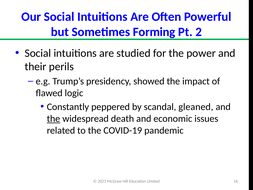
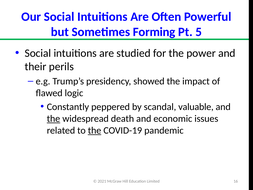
2: 2 -> 5 (199, 32)
gleaned: gleaned -> valuable (196, 107)
the underline: none -> present (95, 130)
